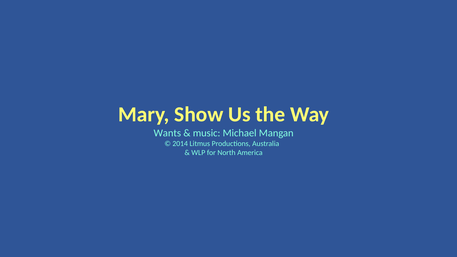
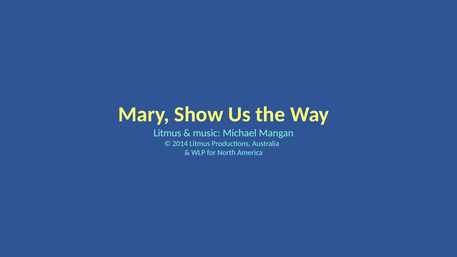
Wants: Wants -> Litmus (167, 133)
